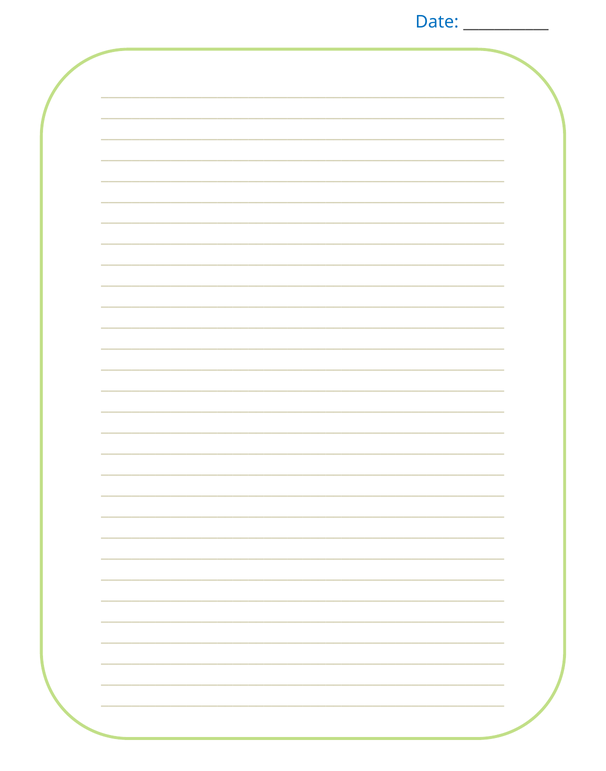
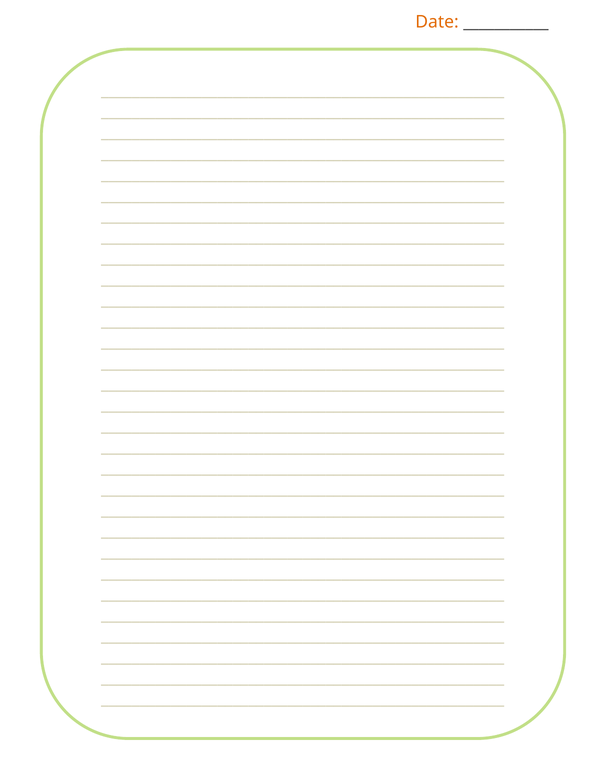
Date colour: blue -> orange (437, 22)
